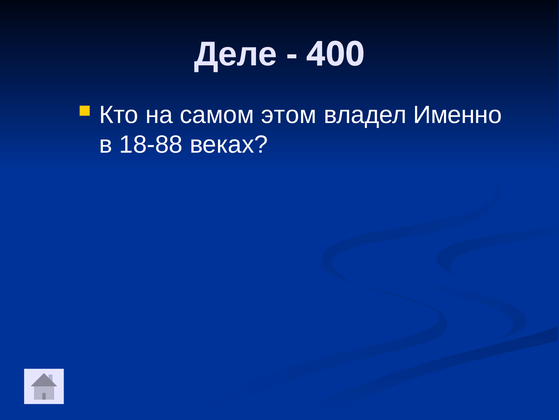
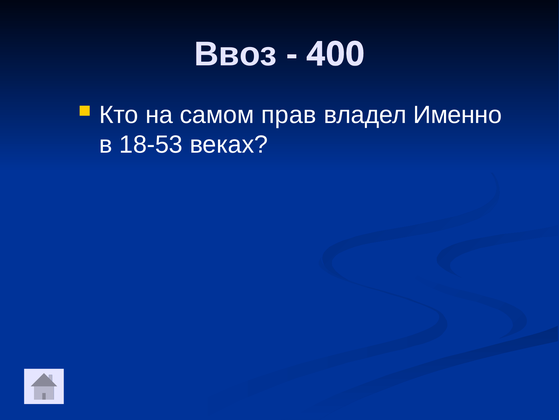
Деле: Деле -> Ввоз (236, 54)
этом: этом -> прав (289, 115)
18-88: 18-88 -> 18-53 (151, 144)
